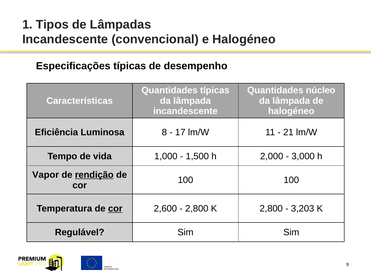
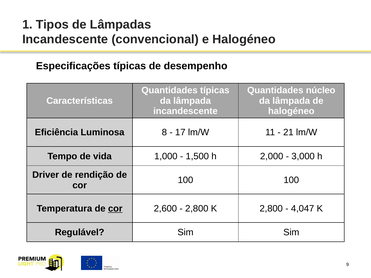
Vapor: Vapor -> Driver (46, 175)
rendição underline: present -> none (94, 175)
3,203: 3,203 -> 4,047 (303, 209)
